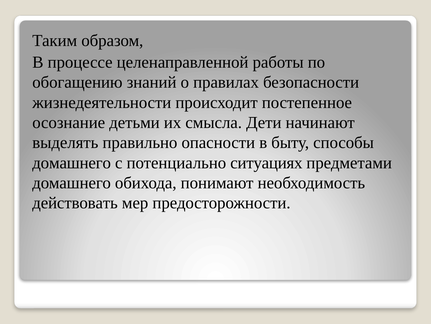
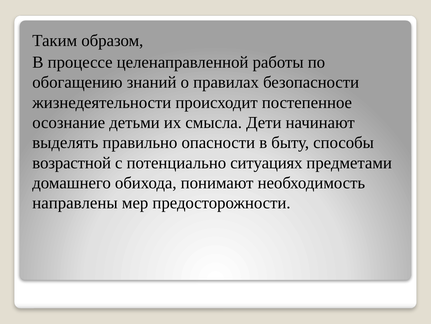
домашнего: домашнего -> возрастной (72, 162)
действовать: действовать -> направлены (75, 203)
